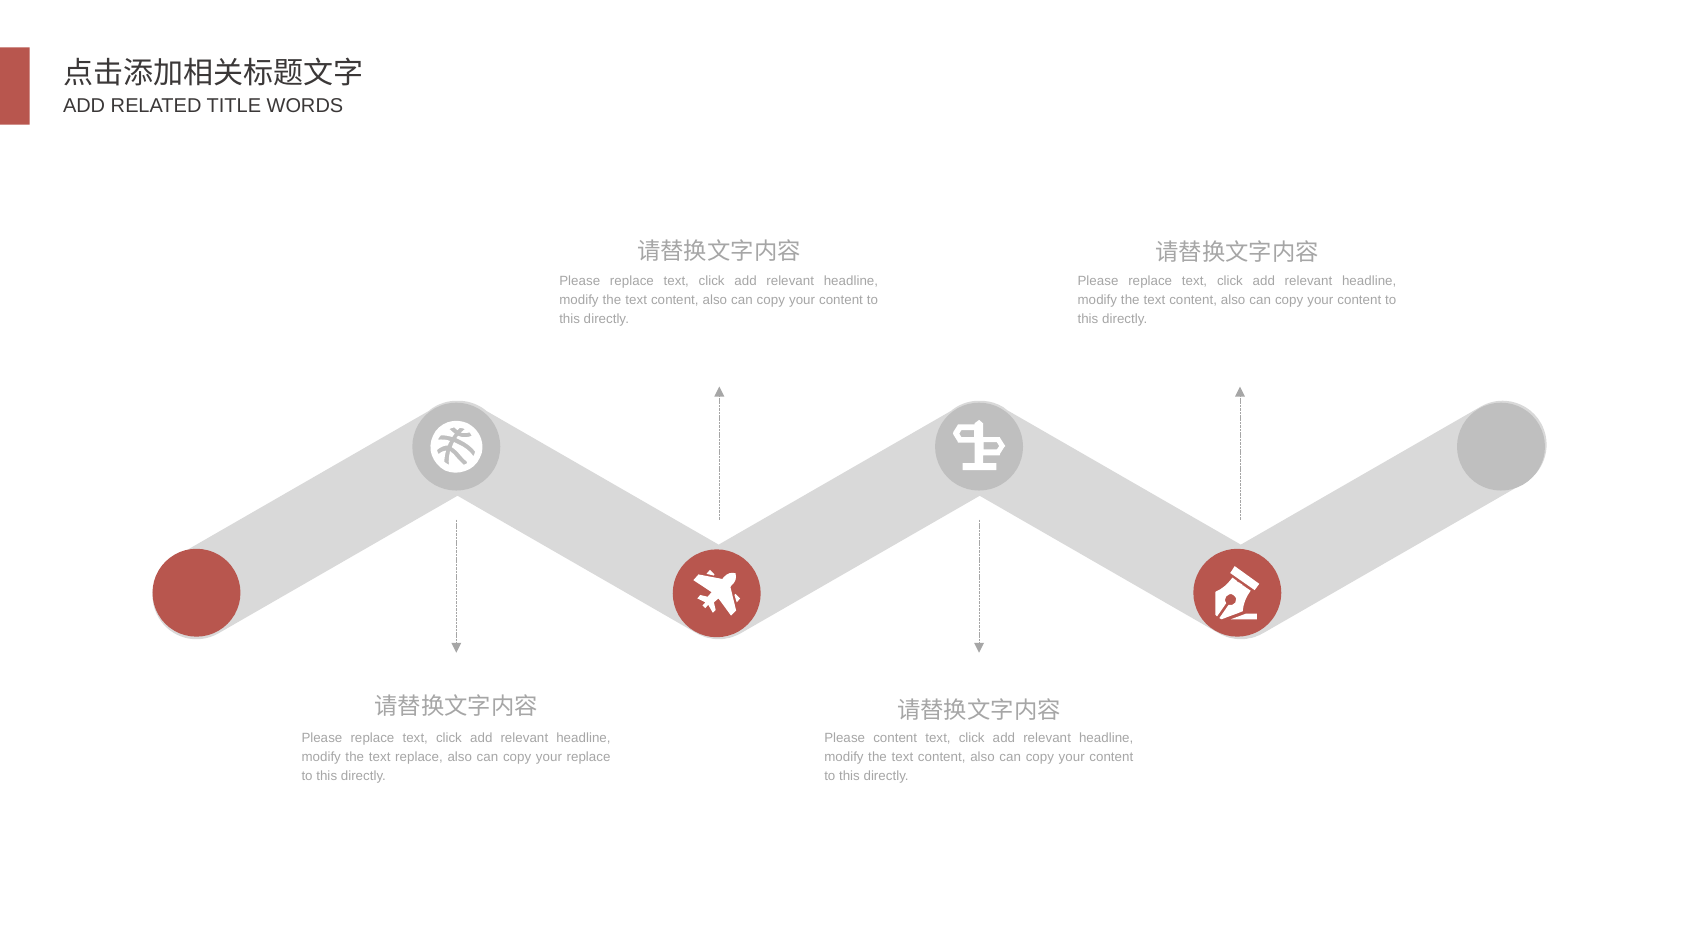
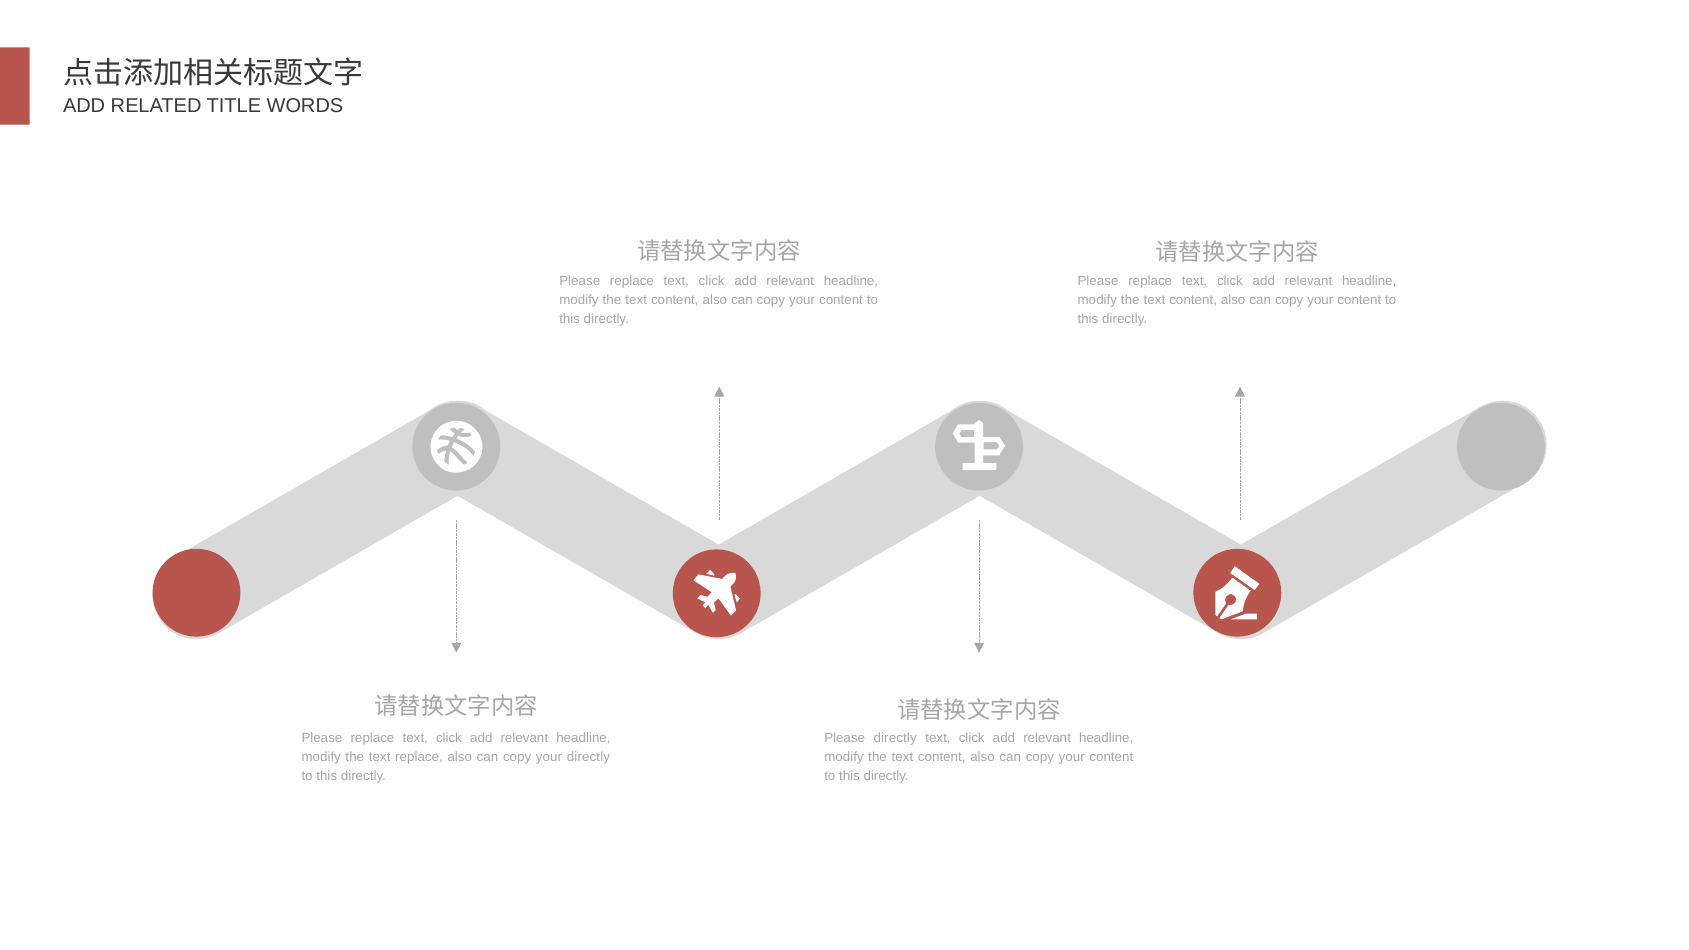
Please content: content -> directly (895, 738)
your replace: replace -> directly (589, 757)
